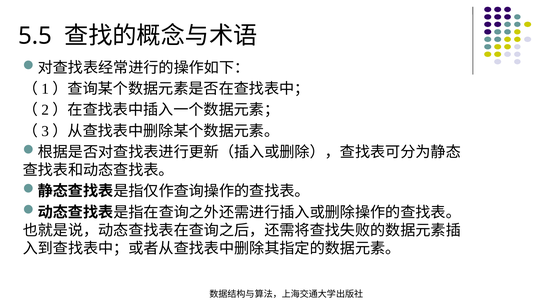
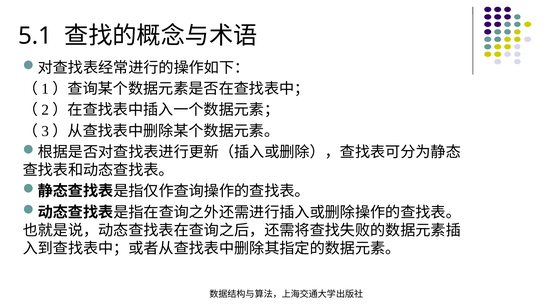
5.5: 5.5 -> 5.1 (35, 36)
